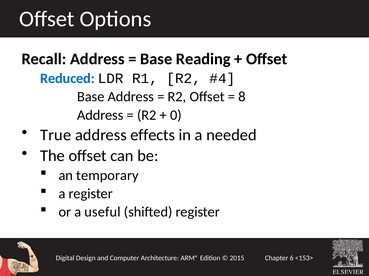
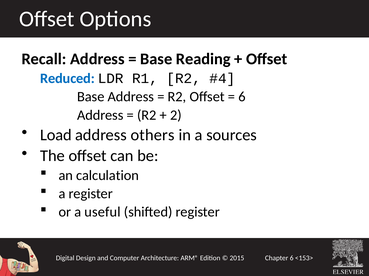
8: 8 -> 6 (242, 97)
0: 0 -> 2 (176, 115)
True: True -> Load (56, 135)
effects: effects -> others (153, 135)
needed: needed -> sources (232, 135)
temporary: temporary -> calculation (108, 176)
